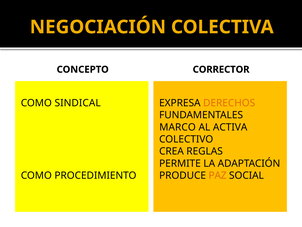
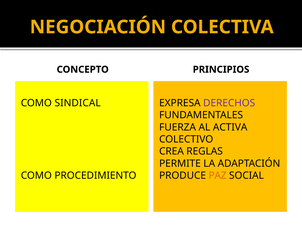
CORRECTOR: CORRECTOR -> PRINCIPIOS (221, 69)
DERECHOS colour: orange -> purple (229, 103)
MARCO: MARCO -> FUERZA (178, 127)
